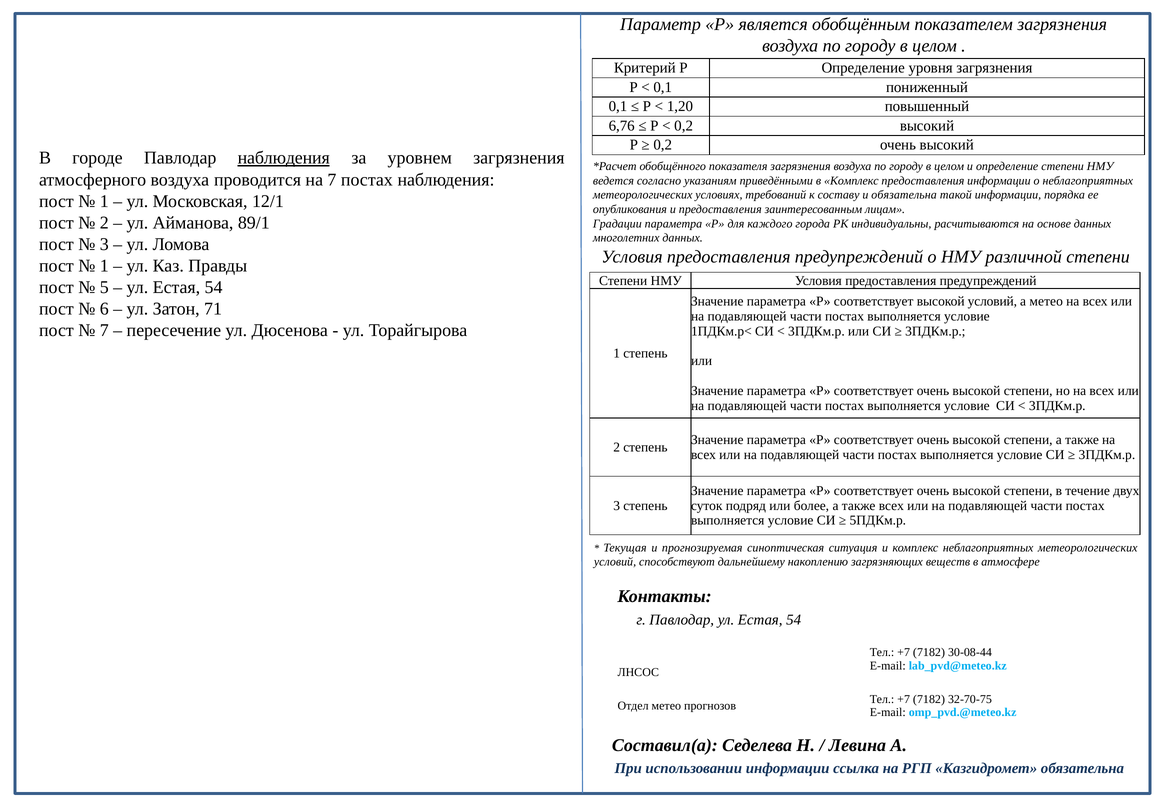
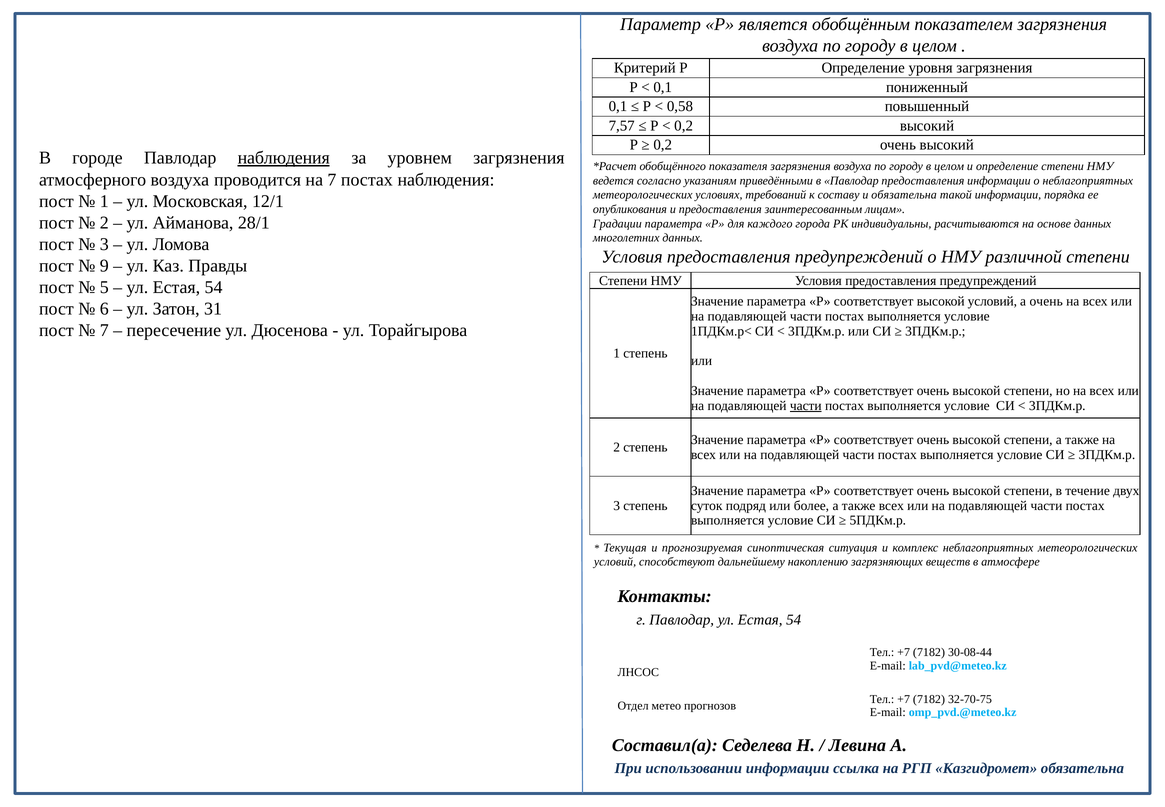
1,20: 1,20 -> 0,58 (680, 106)
6,76: 6,76 -> 7,57 (622, 126)
в Комплекс: Комплекс -> Павлодар (851, 181)
89/1: 89/1 -> 28/1 (254, 223)
1: 1 -> 9 (104, 266)
а метео: метео -> очень (1046, 301)
71: 71 -> 31 (213, 309)
части underline: none -> present (806, 405)
